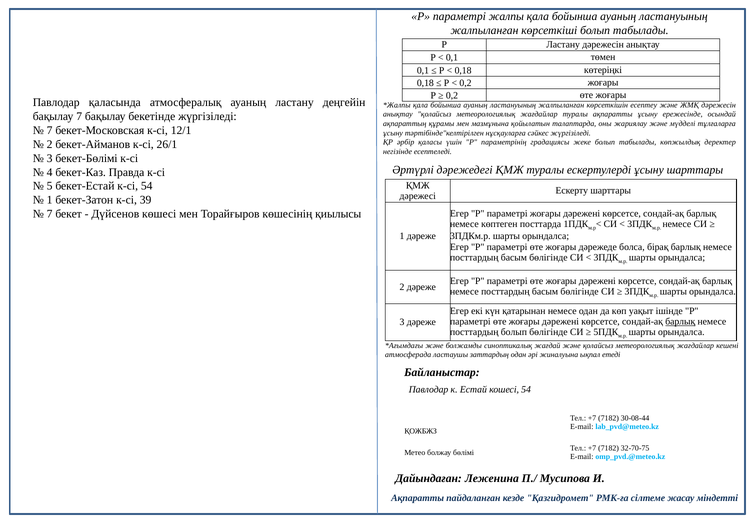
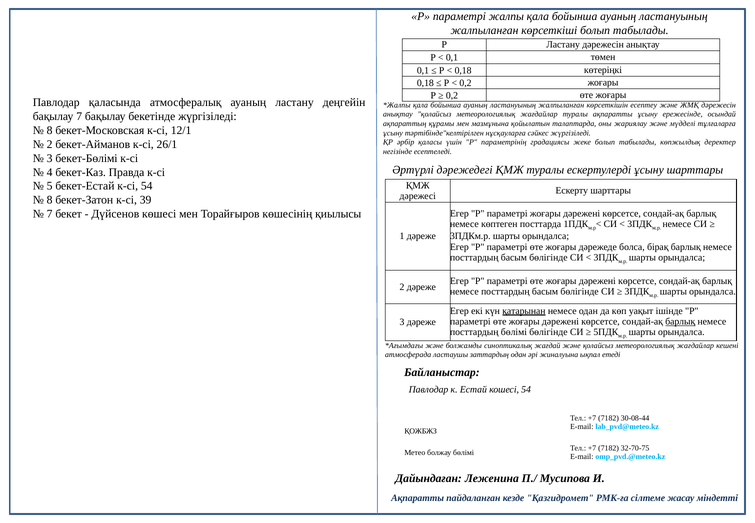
7: 7 -> 8 (50, 130)
1: 1 -> 8 (50, 200)
қатарынан underline: none -> present (524, 311)
посттардың болып: болып -> бөлімі (514, 332)
